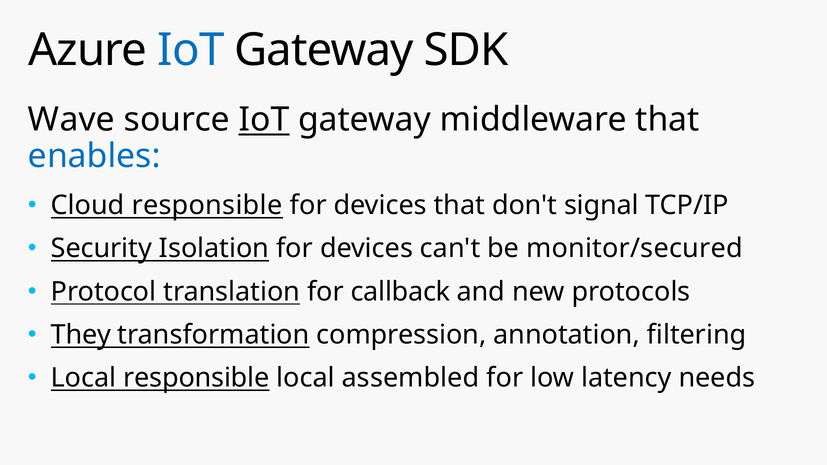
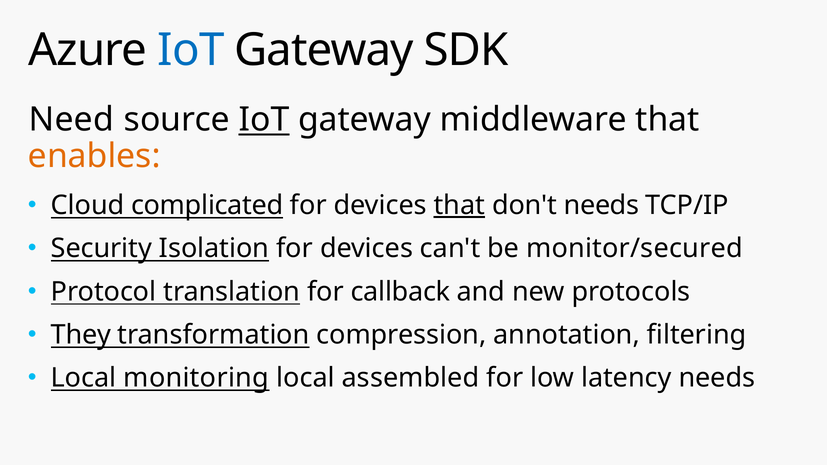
Wave: Wave -> Need (71, 120)
enables colour: blue -> orange (94, 156)
Cloud responsible: responsible -> complicated (207, 205)
that underline: none -> present (459, 205)
don't signal: signal -> needs (601, 205)
Local responsible: responsible -> monitoring (196, 378)
